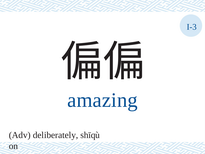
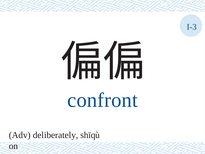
amazing: amazing -> confront (102, 100)
